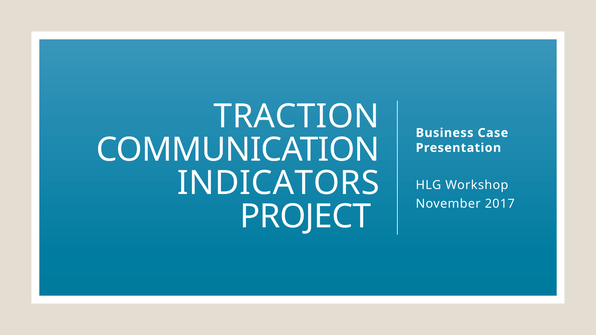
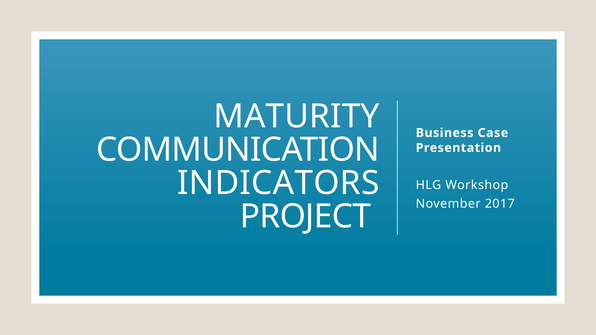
TRACTION: TRACTION -> MATURITY (296, 116)
